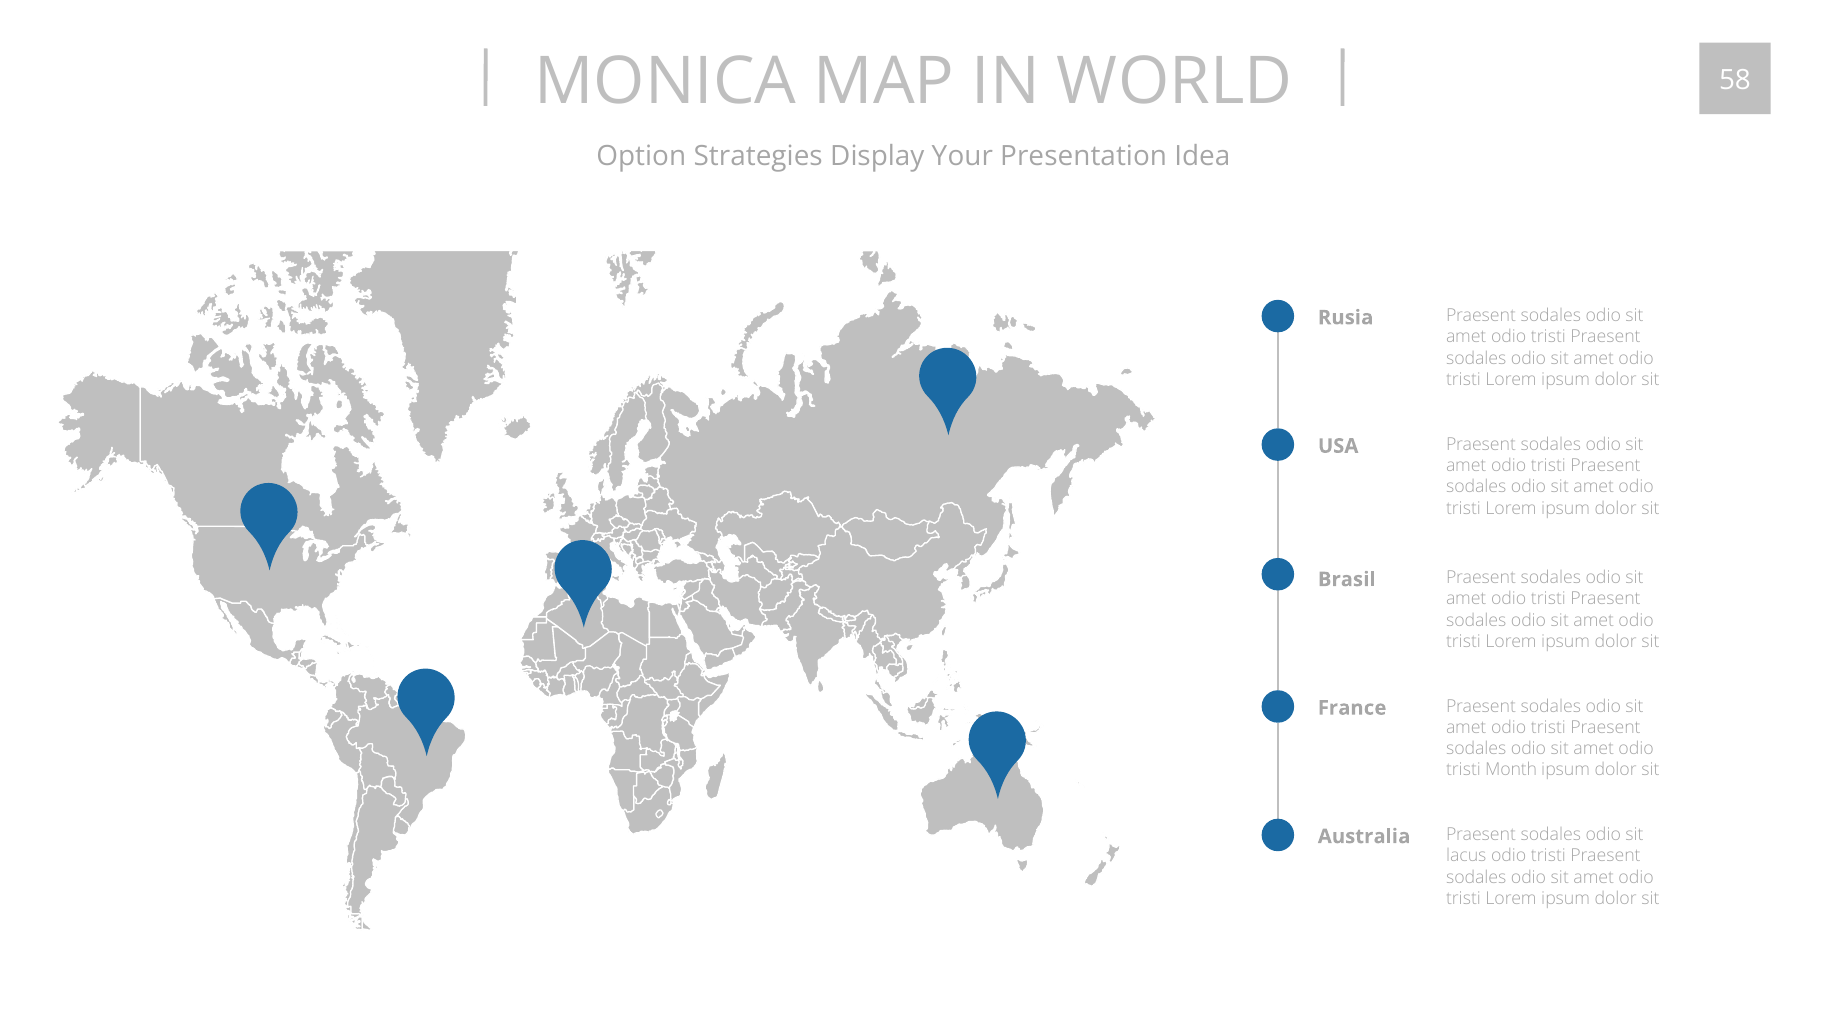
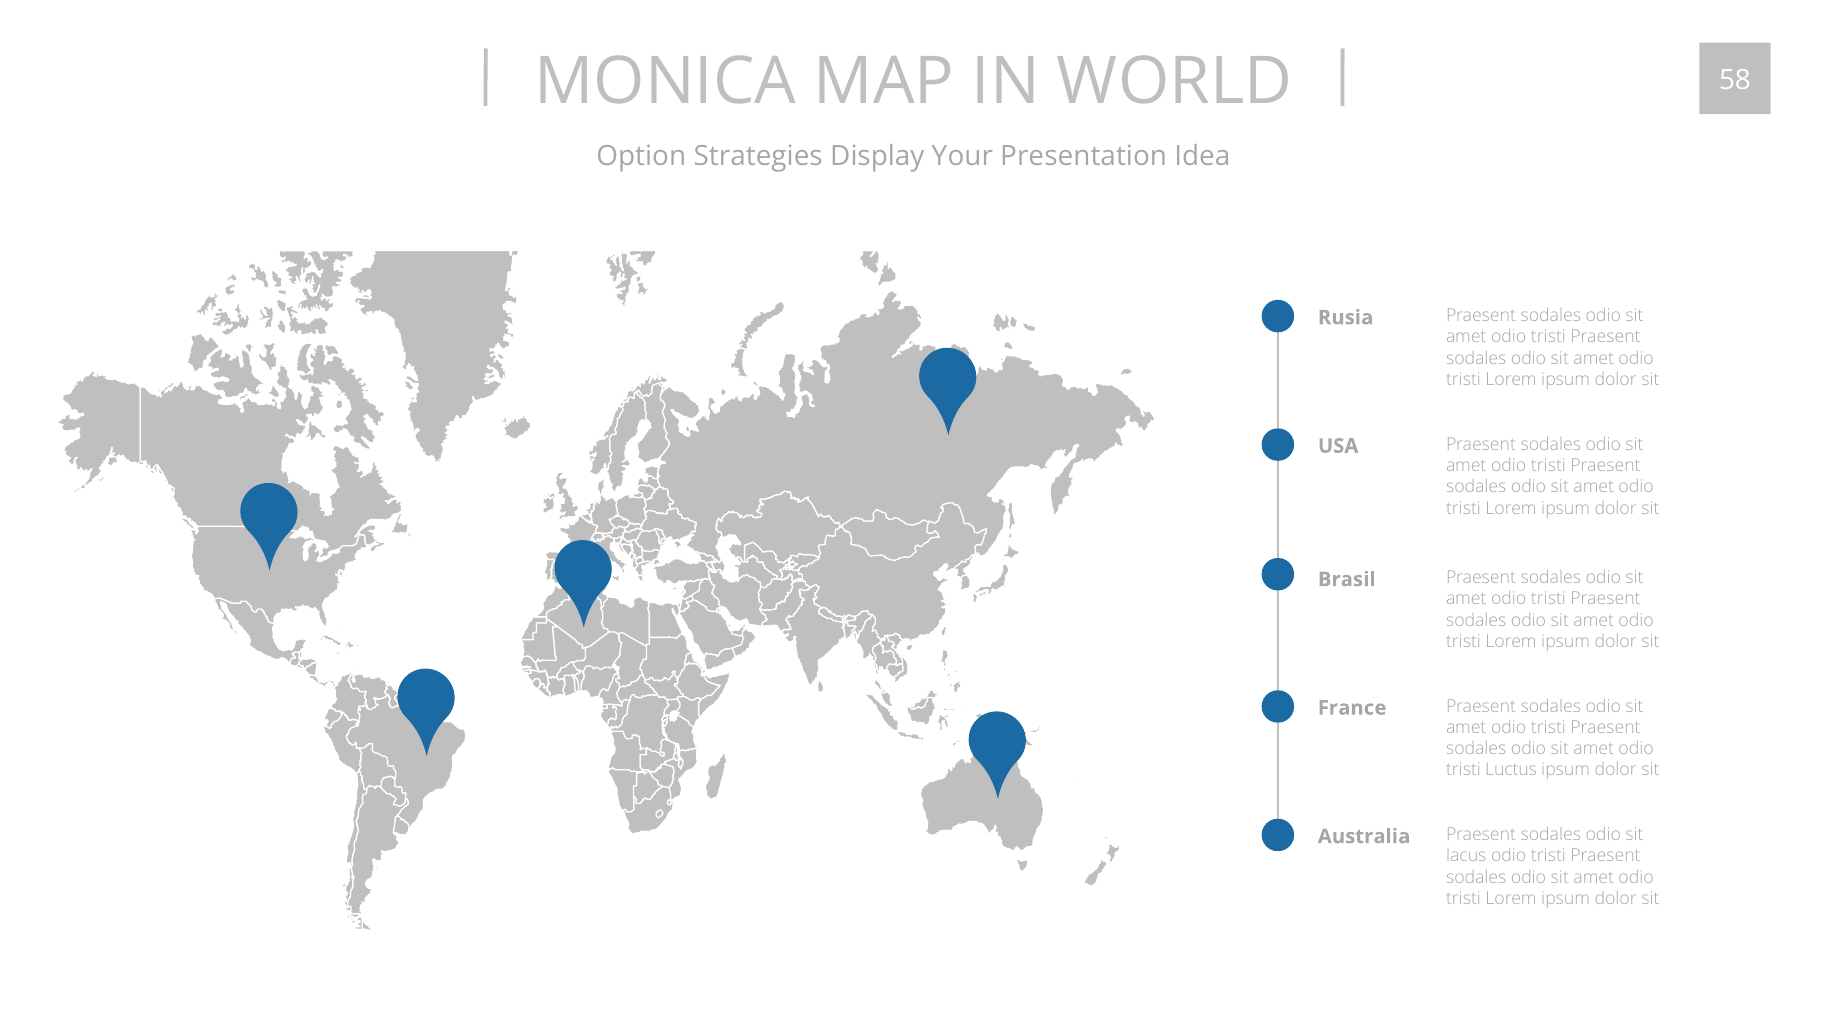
Month: Month -> Luctus (1511, 770)
